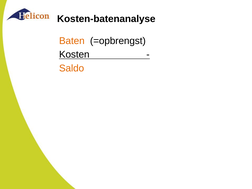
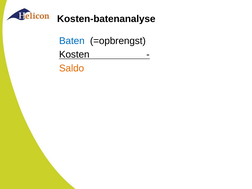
Baten colour: orange -> blue (72, 41)
